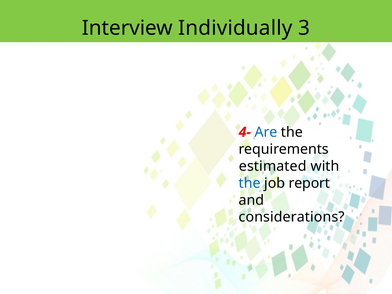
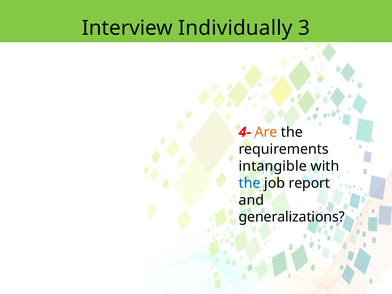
Are colour: blue -> orange (266, 132)
estimated: estimated -> intangible (273, 166)
considerations: considerations -> generalizations (292, 217)
